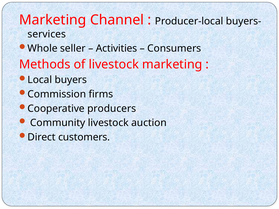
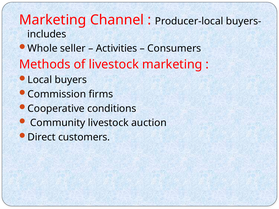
services: services -> includes (47, 34)
producers: producers -> conditions (112, 109)
